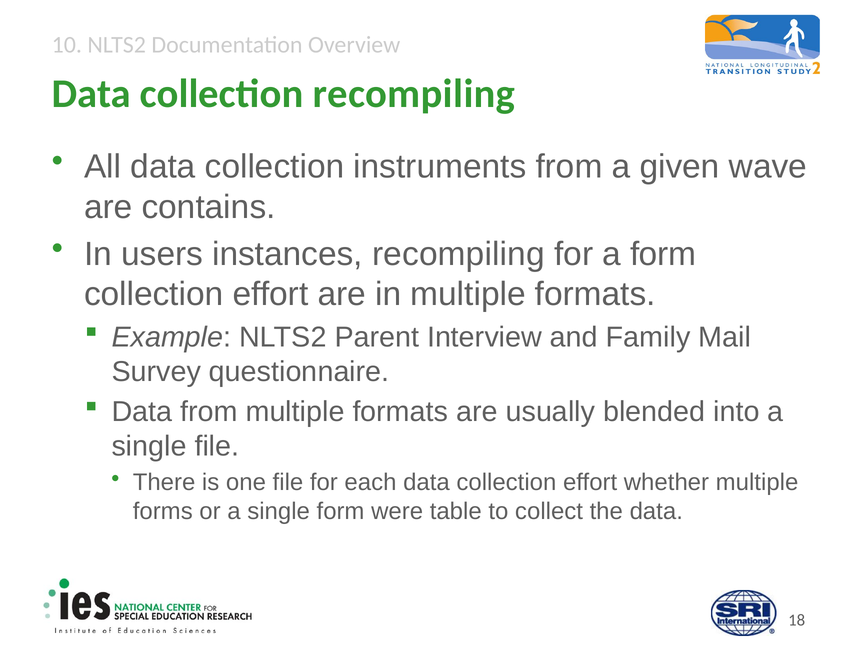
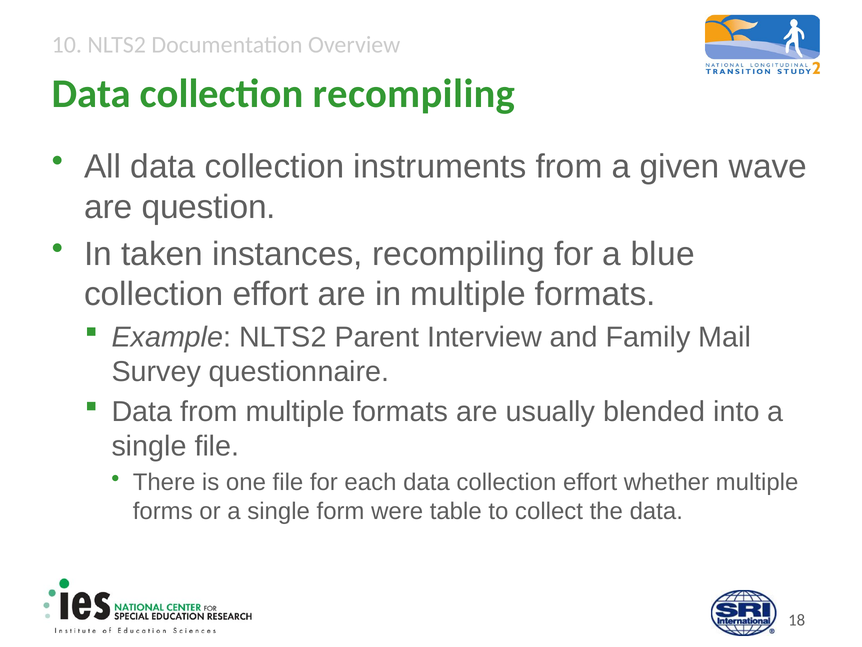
contains: contains -> question (209, 207)
users: users -> taken (162, 254)
a form: form -> blue (663, 254)
